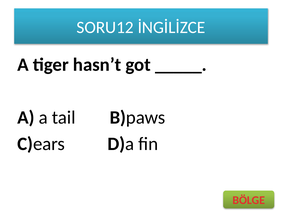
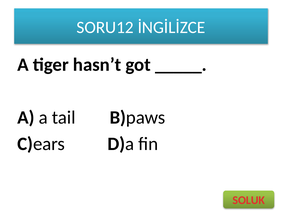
BÖLGE: BÖLGE -> SOLUK (249, 200)
